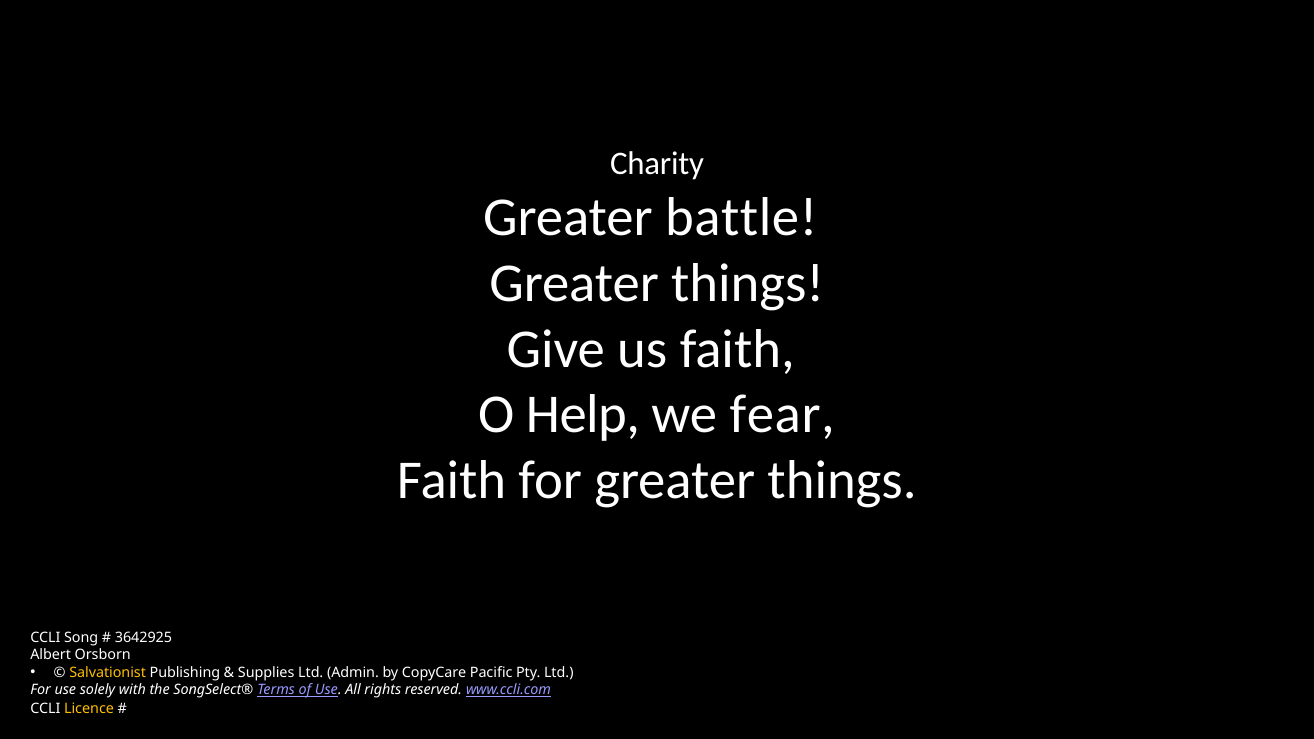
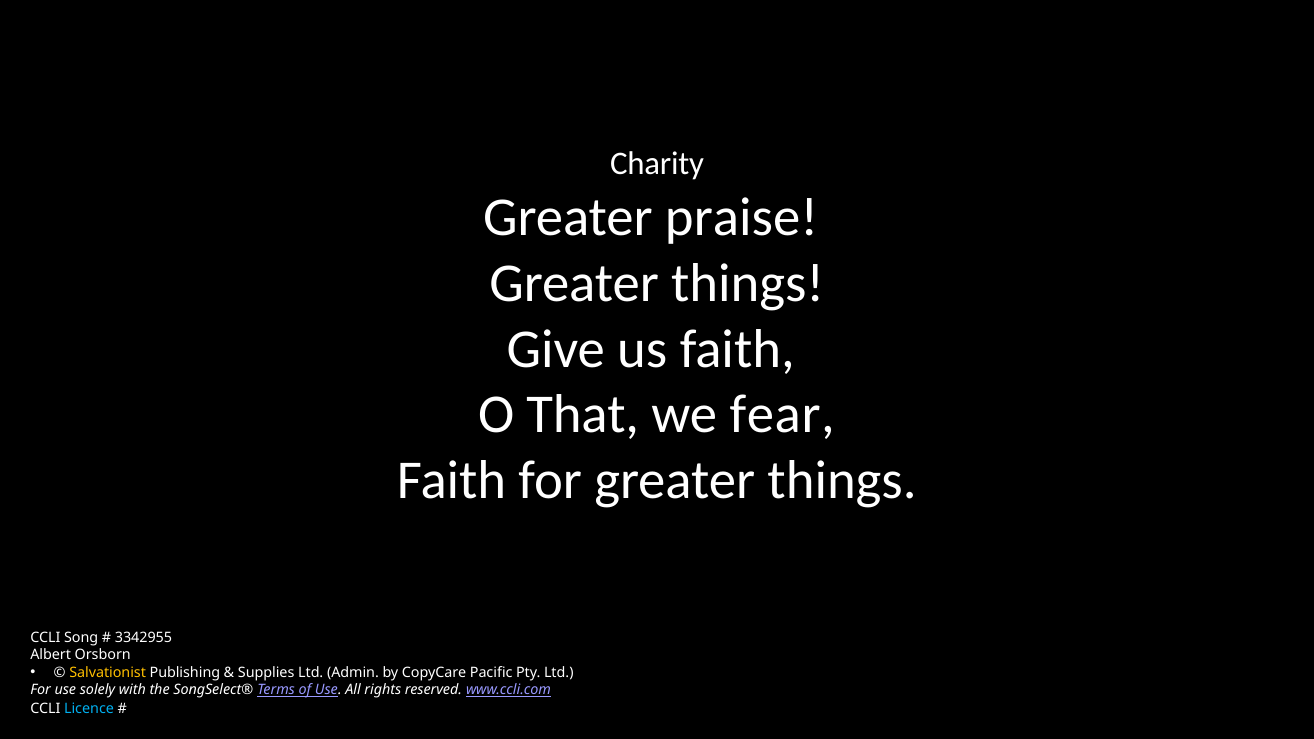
battle: battle -> praise (742, 218)
Help: Help -> That (583, 415)
3642925: 3642925 -> 3342955 (143, 638)
Licence colour: yellow -> light blue (89, 709)
